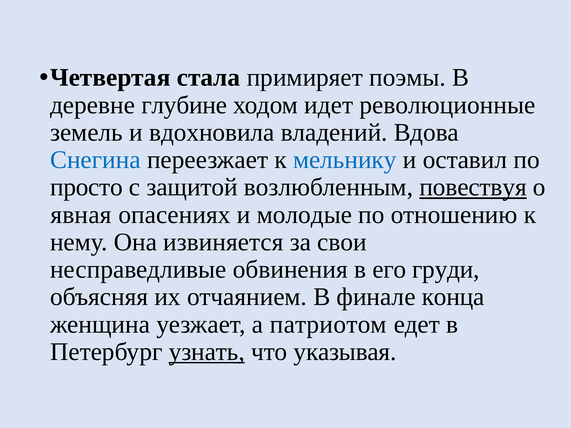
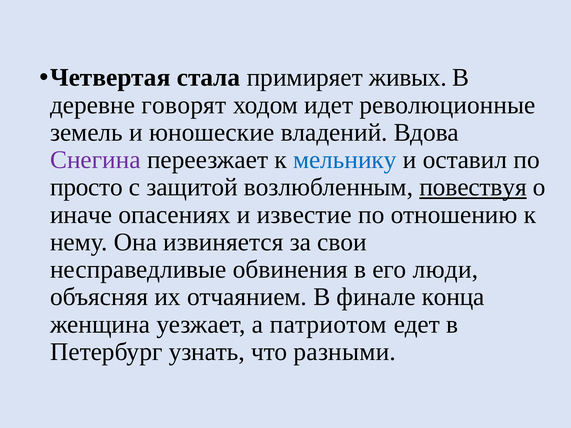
поэмы: поэмы -> живых (408, 78)
глубине: глубине -> говорят (184, 105)
вдохновила: вдохновила -> юношеские (212, 133)
Снегина colour: blue -> purple (95, 160)
явная: явная -> иначе (81, 215)
молодые: молодые -> известие (304, 215)
груди: груди -> люди (446, 270)
узнать underline: present -> none (207, 352)
указывая: указывая -> разными (345, 352)
